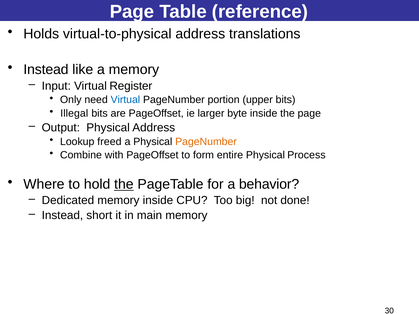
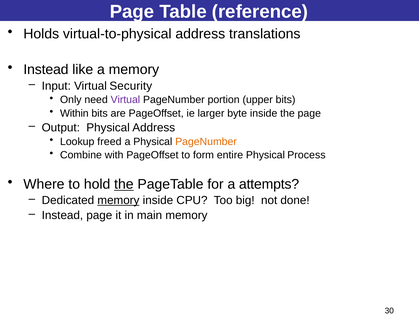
Register: Register -> Security (131, 86)
Virtual colour: blue -> purple (125, 100)
Illegal: Illegal -> Within (74, 113)
behavior: behavior -> attempts (269, 184)
memory underline: none -> present (118, 201)
Instead short: short -> page (99, 215)
